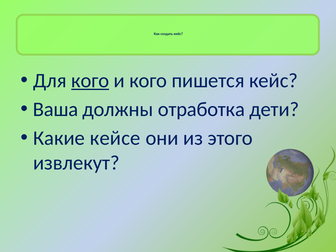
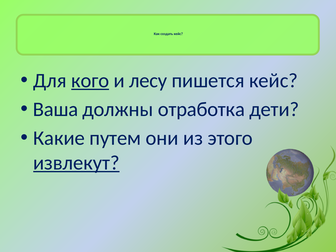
и кого: кого -> лесу (148, 81)
кейсе: кейсе -> путем (115, 138)
извлекут underline: none -> present (76, 163)
